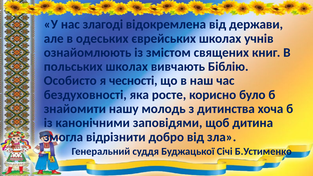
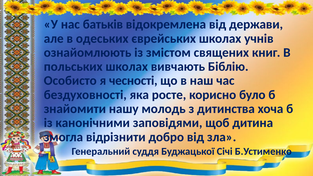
злагоді: злагоді -> батьків (103, 24)
